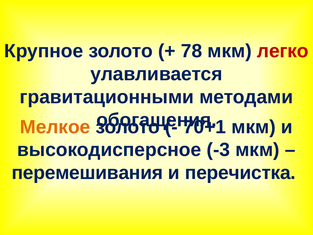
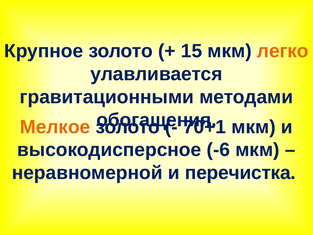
78: 78 -> 15 (192, 51)
легко colour: red -> orange (283, 51)
-3: -3 -> -6 (218, 150)
перемешивания: перемешивания -> неравномерной (87, 173)
